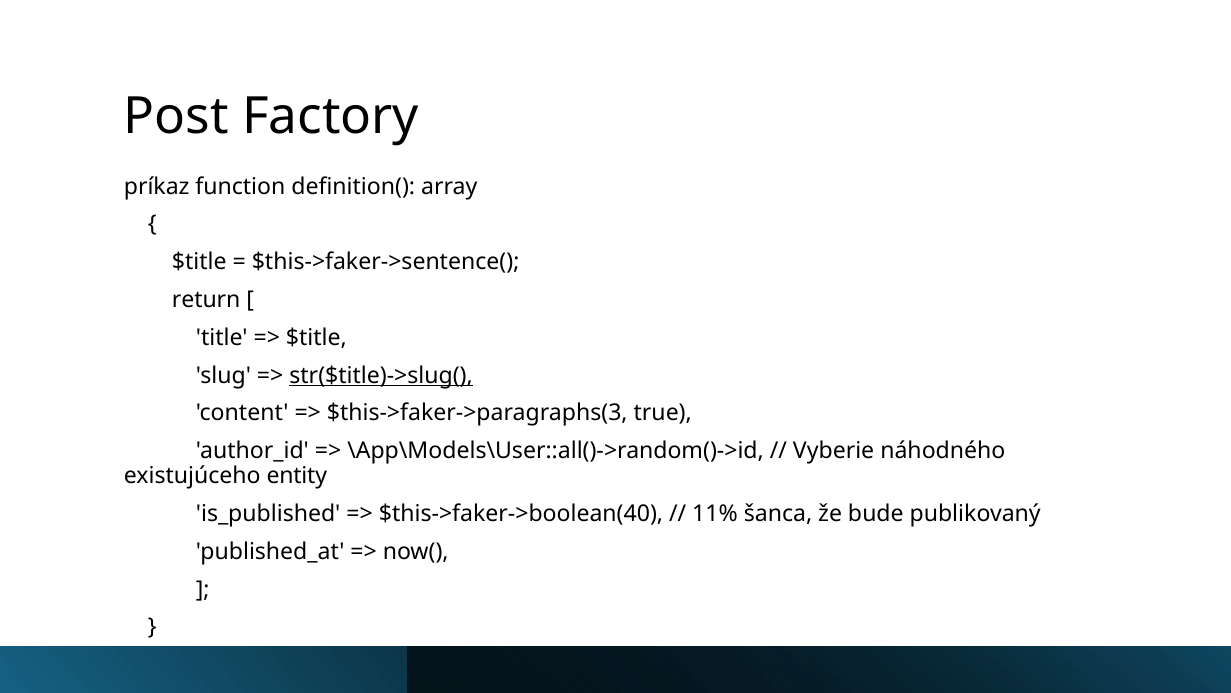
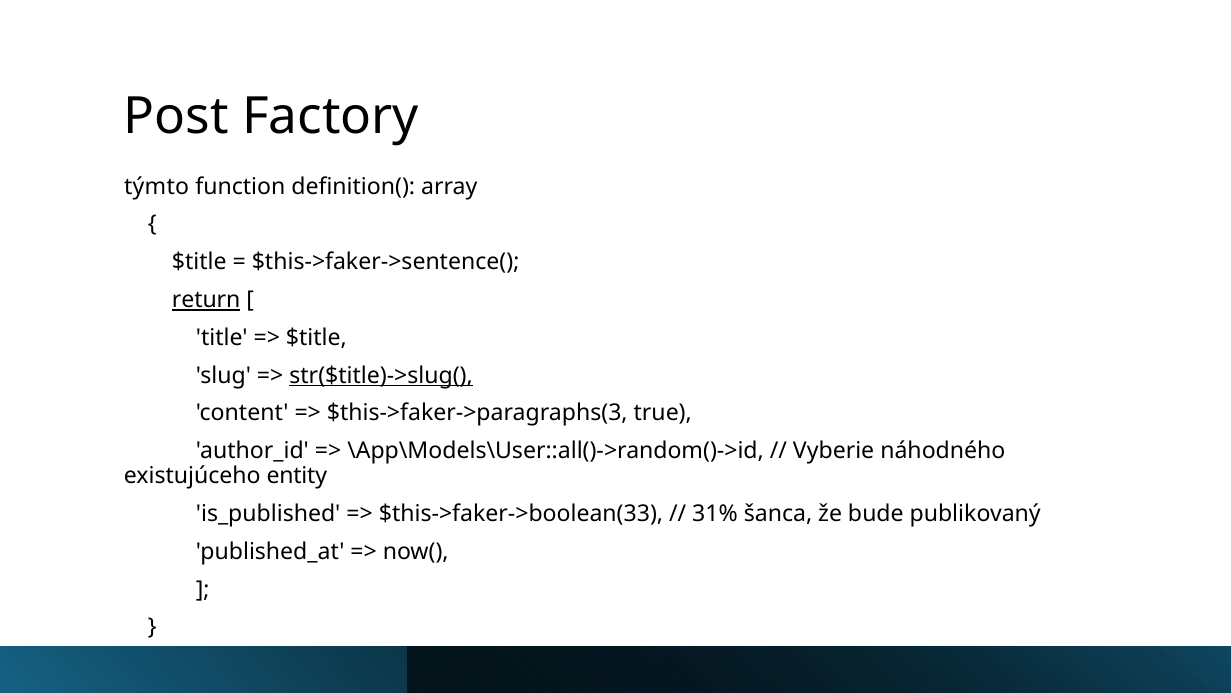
príkaz: príkaz -> týmto (157, 186)
return underline: none -> present (206, 300)
$this->faker->boolean(40: $this->faker->boolean(40 -> $this->faker->boolean(33 (521, 513)
11%: 11% -> 31% (715, 513)
